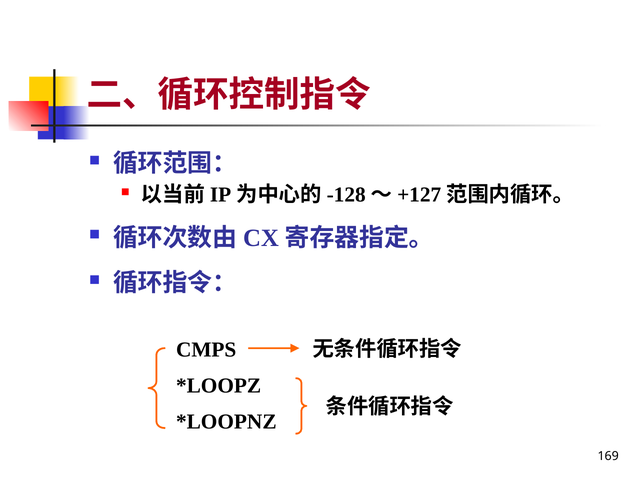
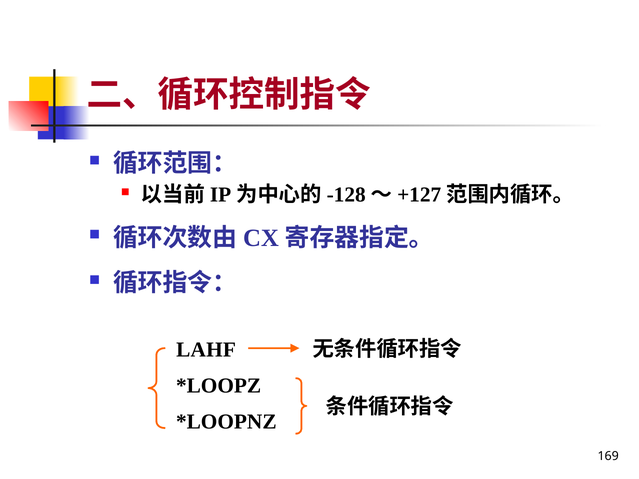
CMPS: CMPS -> LAHF (206, 350)
